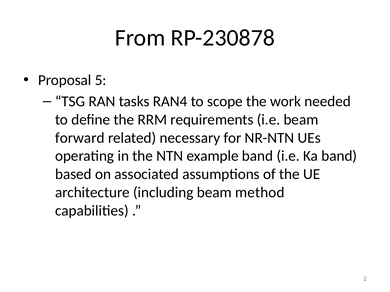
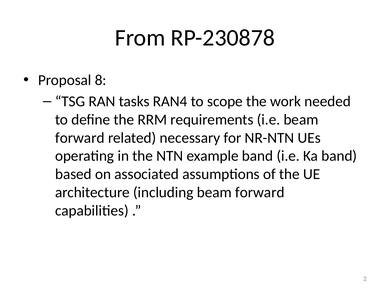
5: 5 -> 8 (101, 80)
including beam method: method -> forward (260, 193)
